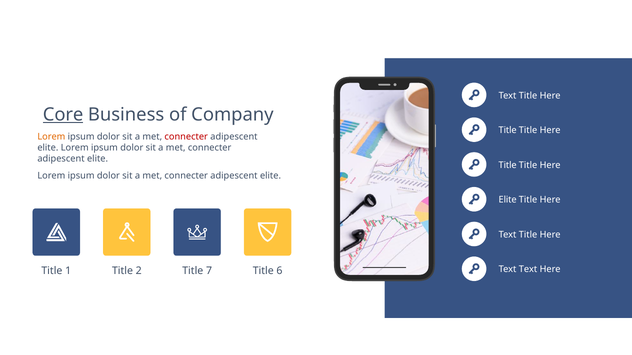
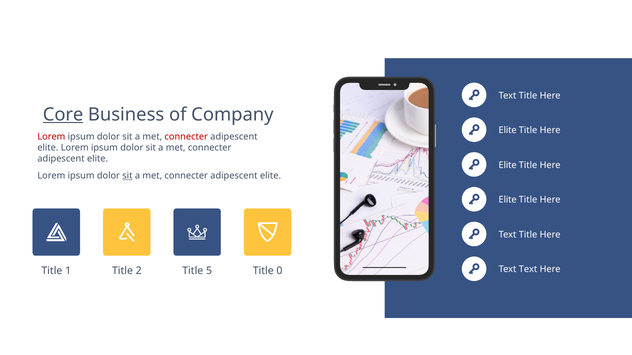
Title: Title -> Elite (508, 131)
Lorem colour: orange -> red (51, 137)
Title: Title -> Elite (508, 165)
sit underline: none -> present (127, 176)
7: 7 -> 5 (209, 271)
6: 6 -> 0 (279, 271)
